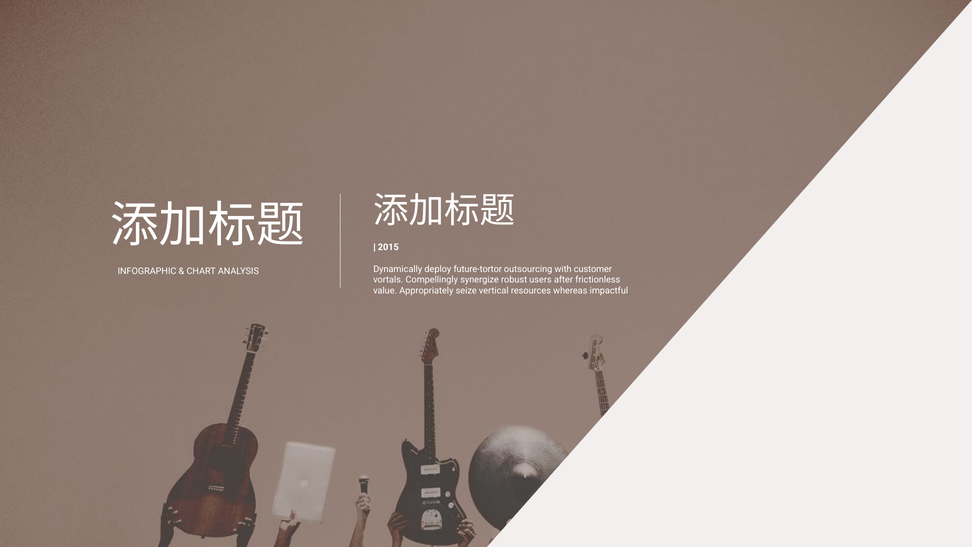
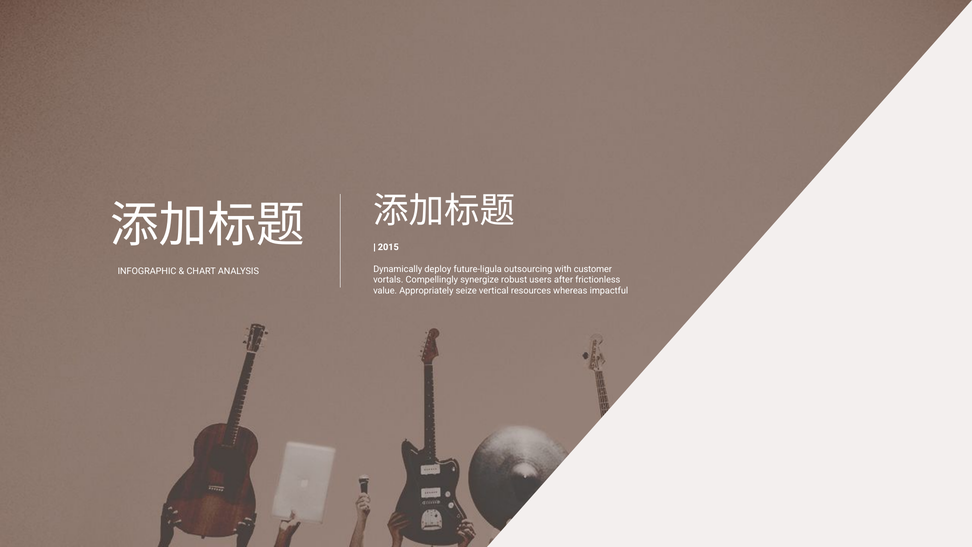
future-tortor: future-tortor -> future-ligula (478, 269)
